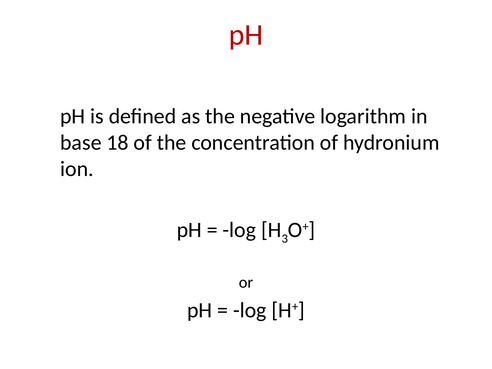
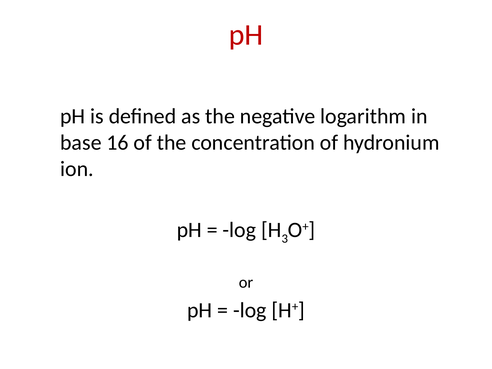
18: 18 -> 16 (118, 143)
